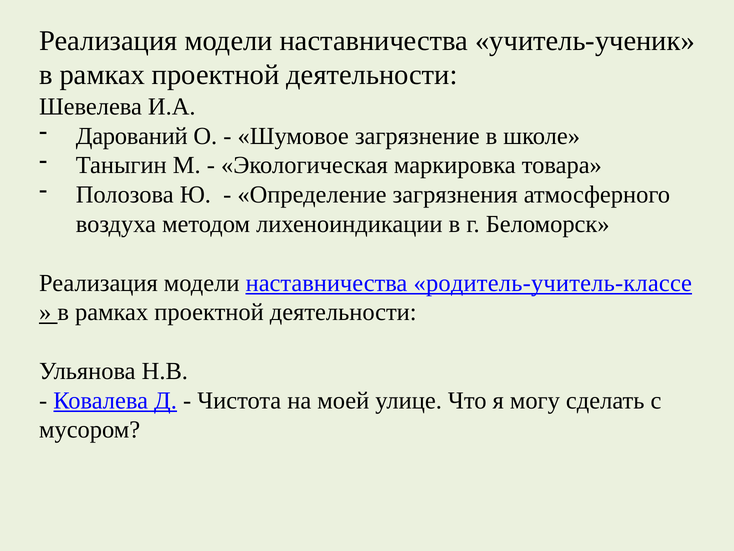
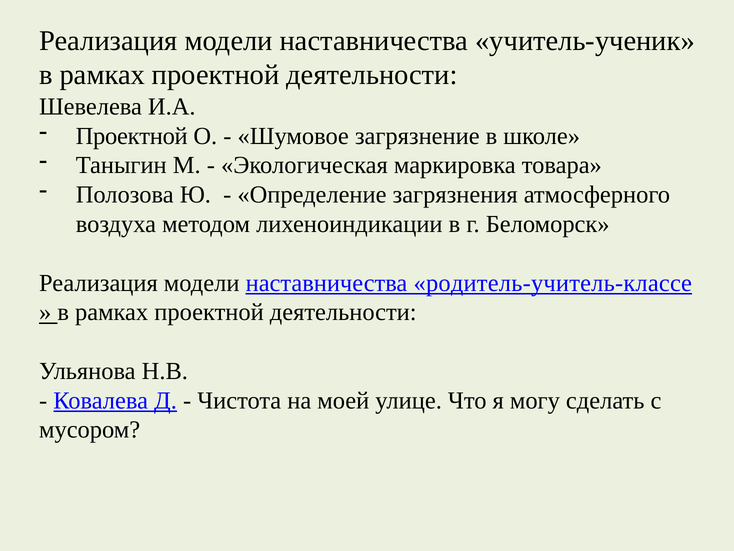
Дарований: Дарований -> Проектной (132, 136)
